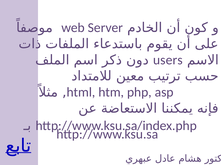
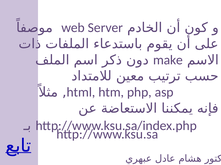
users: users -> make (168, 60)
